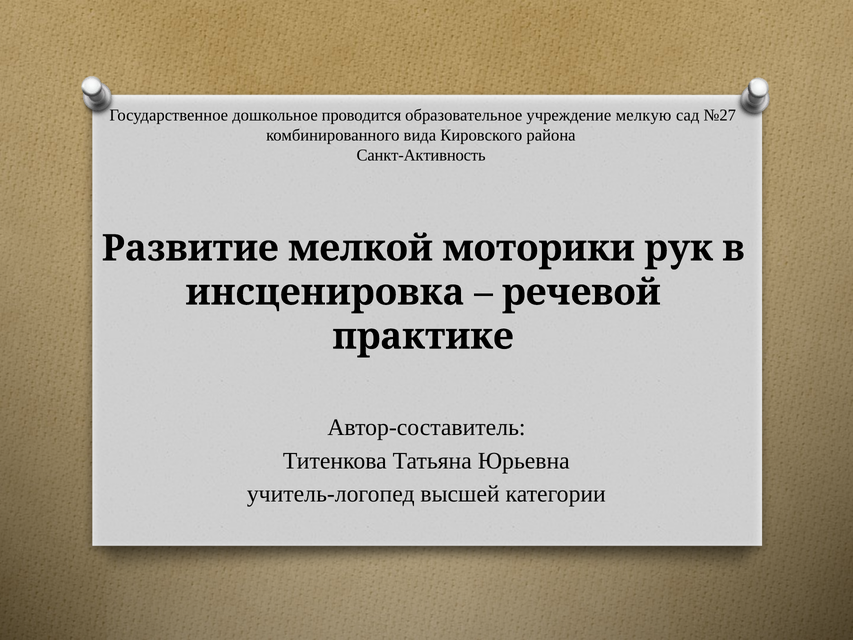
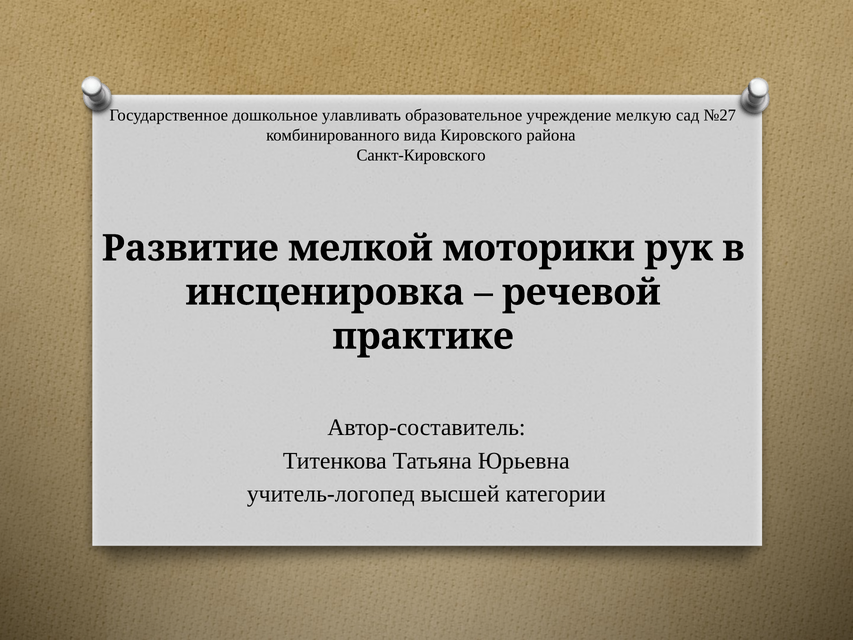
проводится: проводится -> улавливать (361, 115)
Санкт-Активность: Санкт-Активность -> Санкт-Кировского (421, 155)
